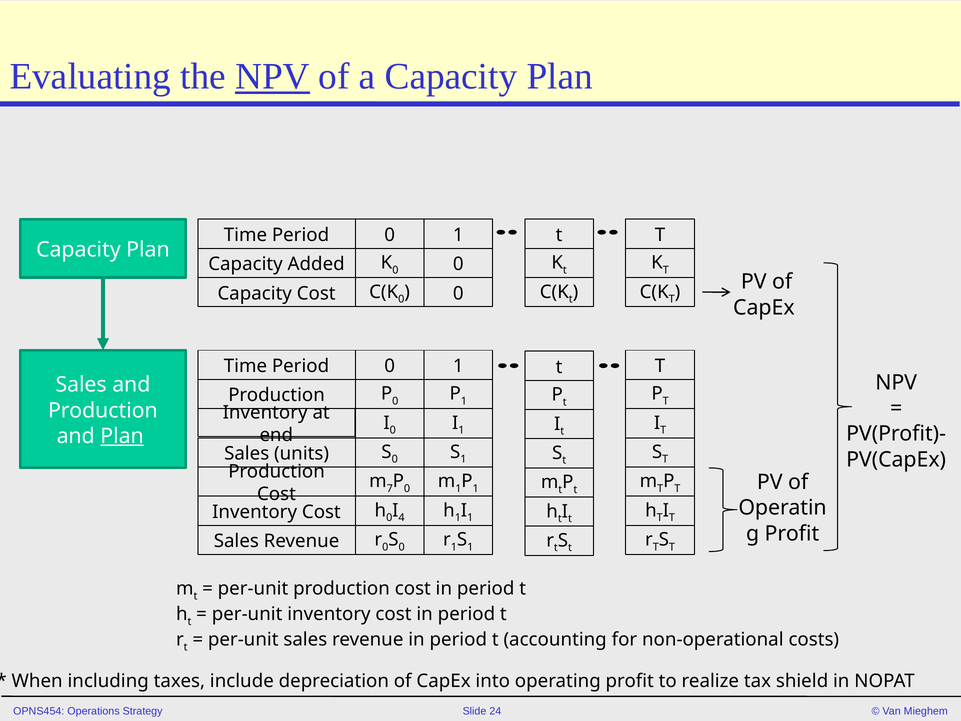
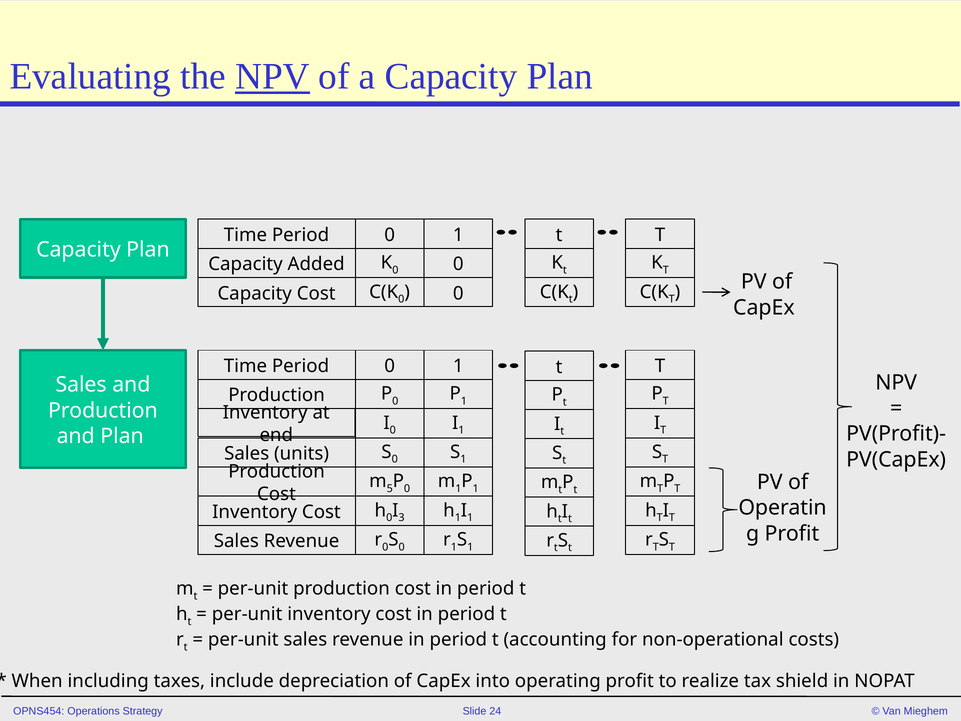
Plan underline: present -> none (122, 436)
7: 7 -> 5 (390, 488)
4: 4 -> 3 (402, 518)
